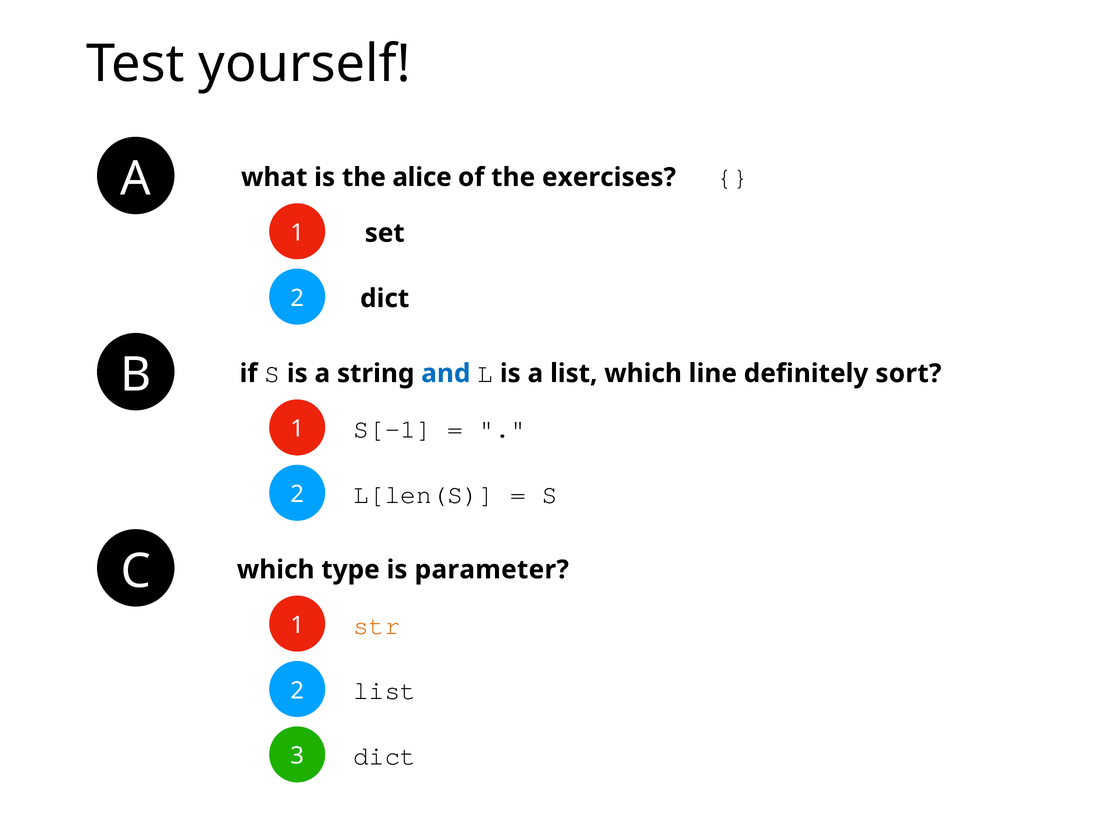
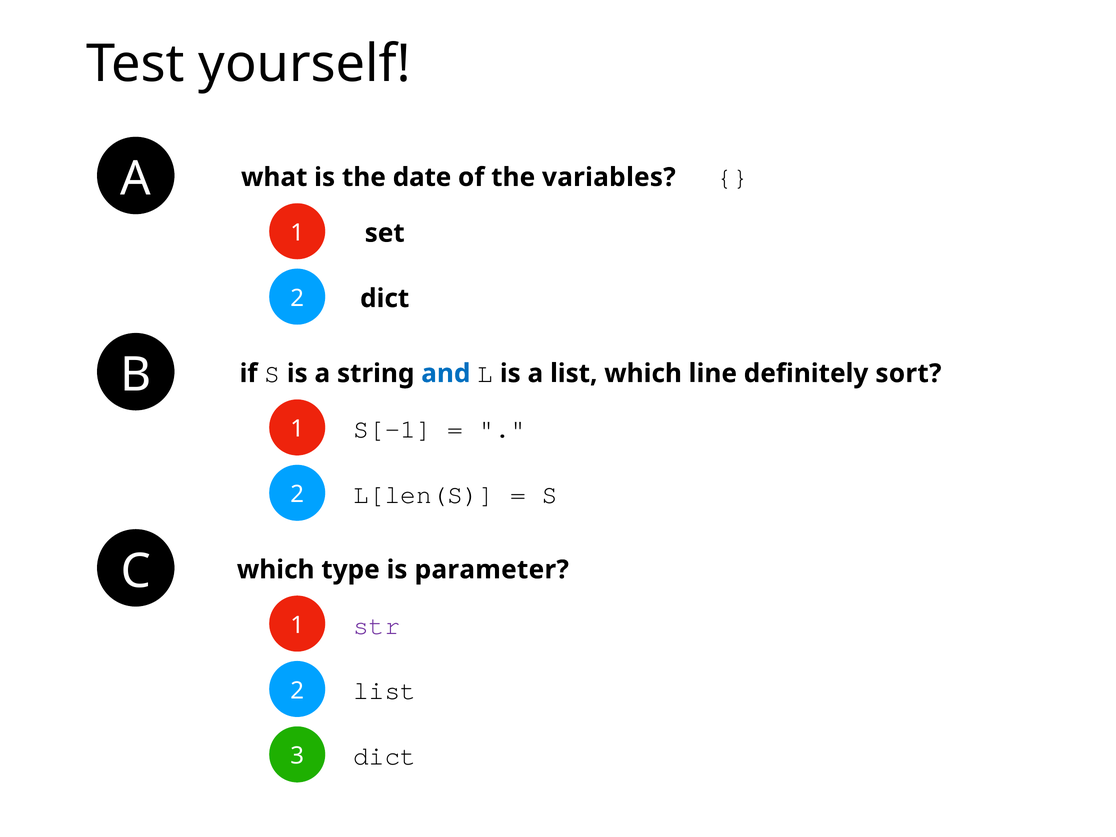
alice: alice -> date (422, 177)
exercises: exercises -> variables (609, 177)
str colour: orange -> purple (377, 625)
